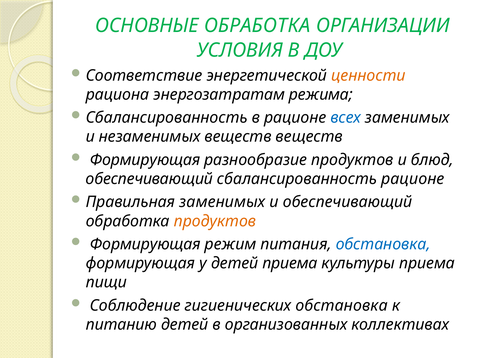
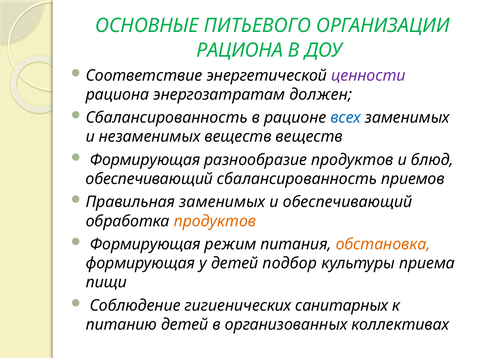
ОСНОВНЫЕ ОБРАБОТКА: ОБРАБОТКА -> ПИТЬЕВОГО (257, 26)
УСЛОВИЯ: УСЛОВИЯ -> РАЦИОНА (240, 50)
ценности colour: orange -> purple (368, 75)
режима: режима -> должен (321, 95)
сбалансированность рационе: рационе -> приемов (413, 179)
обстановка colour: blue -> orange (383, 244)
детей приема: приема -> подбор (290, 263)
гигиенических обстановка: обстановка -> санитарных (342, 305)
